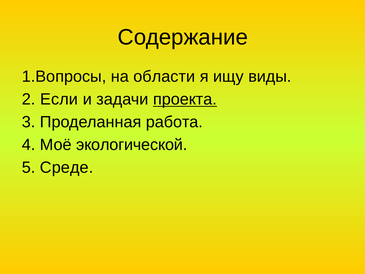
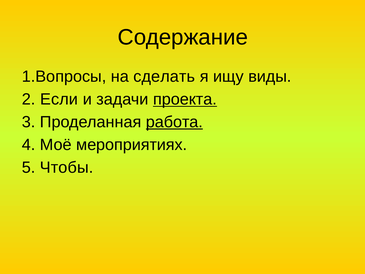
области: области -> сделать (164, 77)
работа underline: none -> present (174, 122)
экологической: экологической -> мероприятиях (132, 145)
Среде: Среде -> Чтобы (67, 167)
